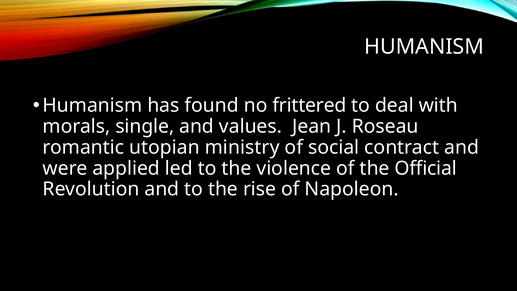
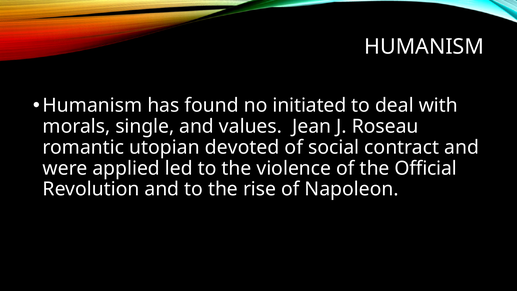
frittered: frittered -> initiated (309, 105)
ministry: ministry -> devoted (242, 147)
